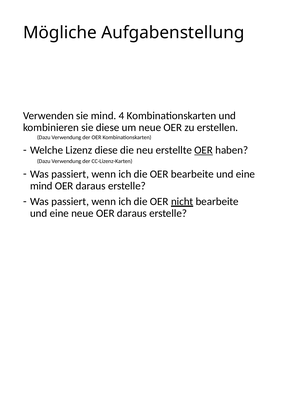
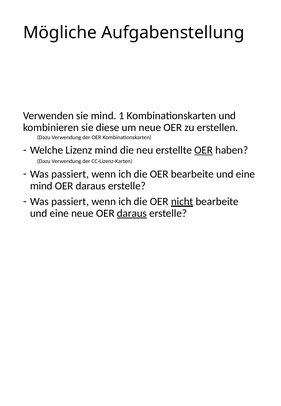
4: 4 -> 1 (122, 116)
Lizenz diese: diese -> mind (106, 150)
daraus underline: none -> present (132, 213)
